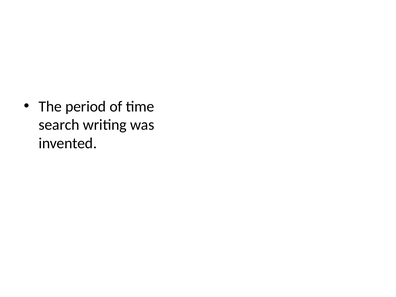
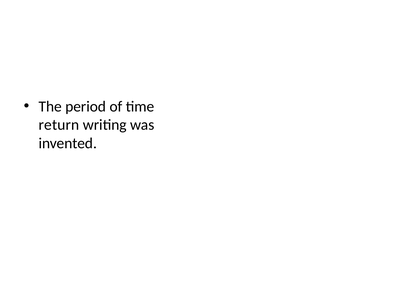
search: search -> return (59, 125)
